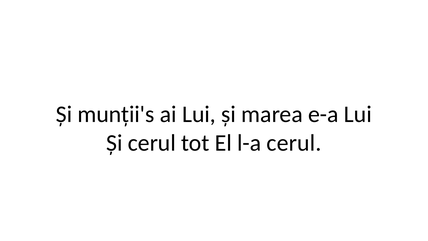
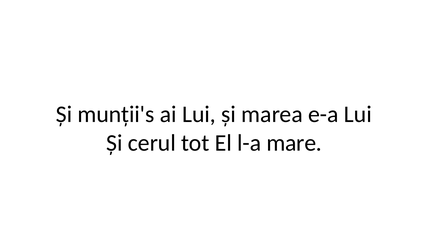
l-a cerul: cerul -> mare (294, 143)
